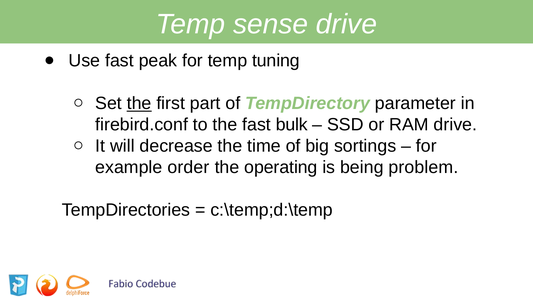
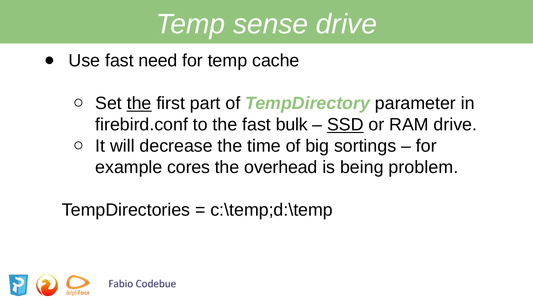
peak: peak -> need (158, 61)
tuning: tuning -> cache (276, 61)
SSD underline: none -> present (345, 125)
order: order -> cores (189, 167)
operating: operating -> overhead (281, 167)
